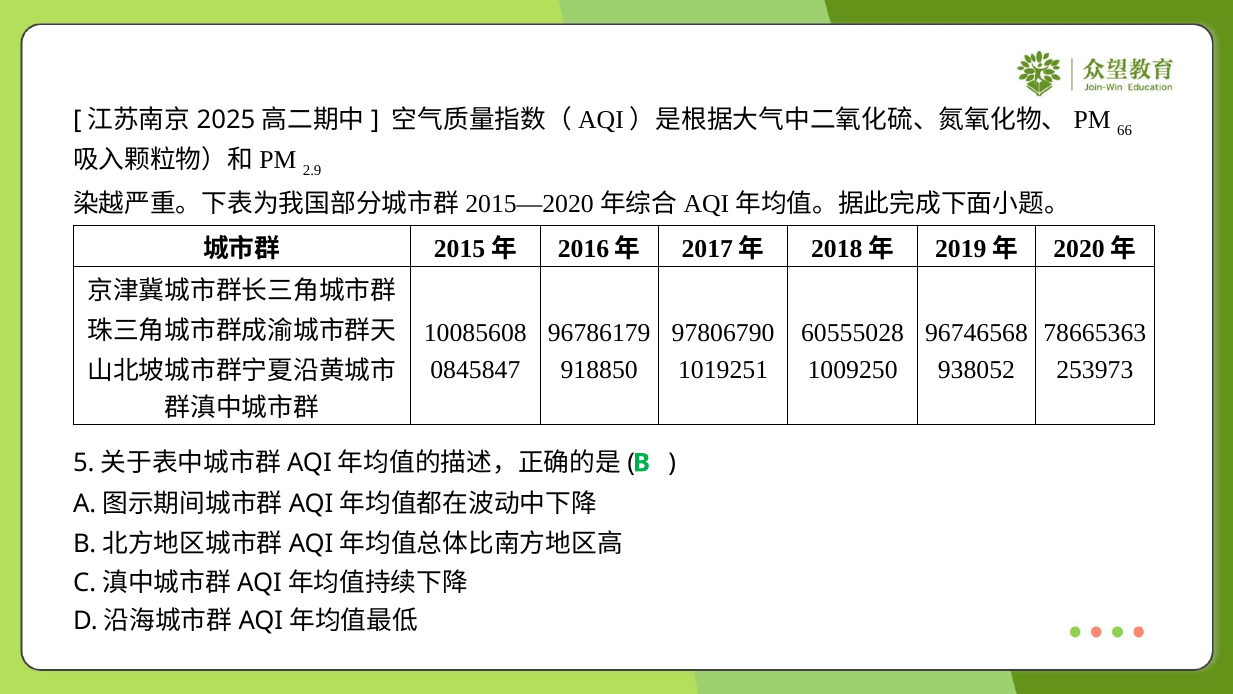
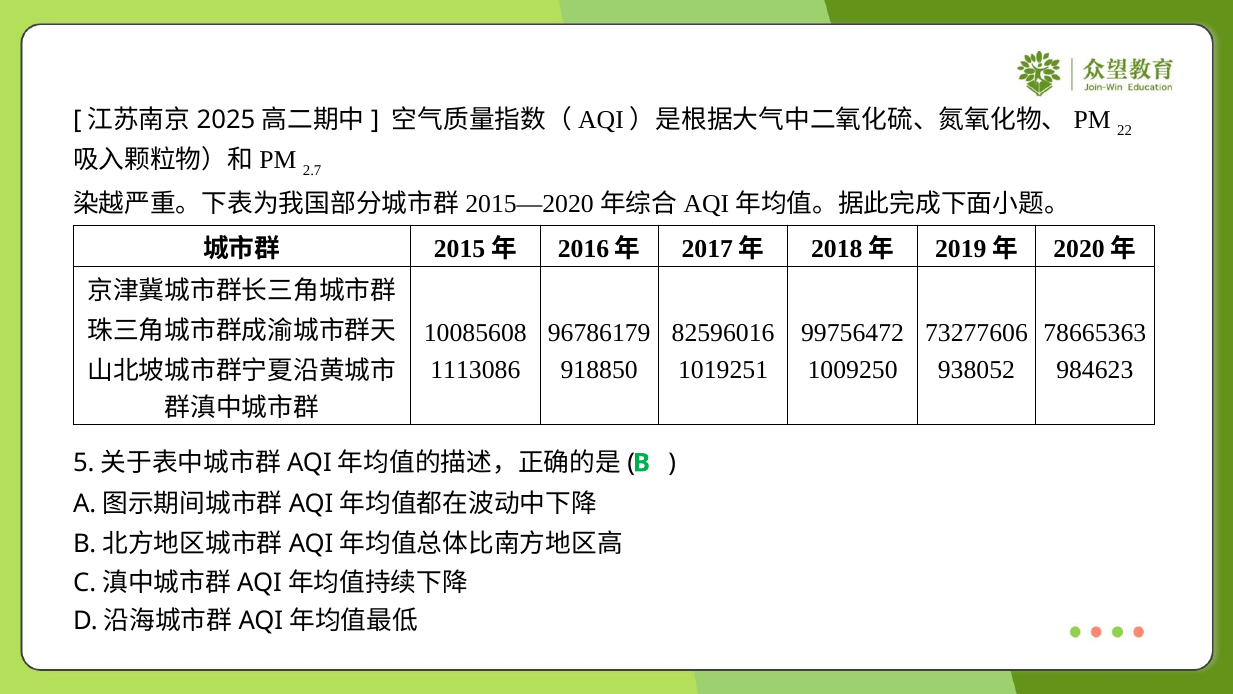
66: 66 -> 22 (1125, 130)
2.9: 2.9 -> 2.7 (312, 170)
97806790: 97806790 -> 82596016 (723, 332)
60555028: 60555028 -> 99756472 (853, 332)
96746568: 96746568 -> 73277606 (976, 332)
0845847: 0845847 -> 1113086 (475, 370)
253973: 253973 -> 984623 (1095, 370)
